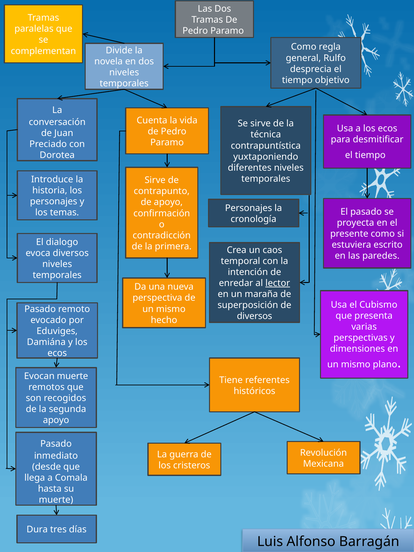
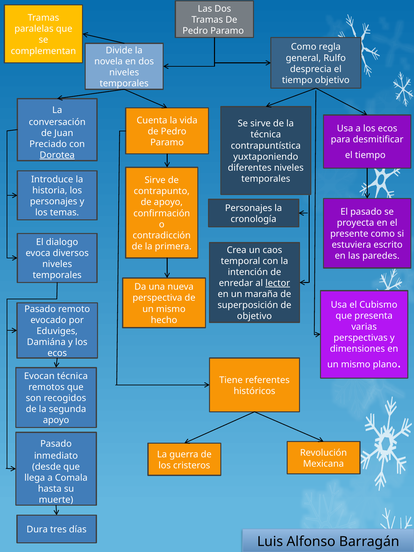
Dorotea underline: none -> present (57, 155)
diversos: diversos -> objetivo (254, 316)
Evocan muerte: muerte -> técnica (72, 376)
